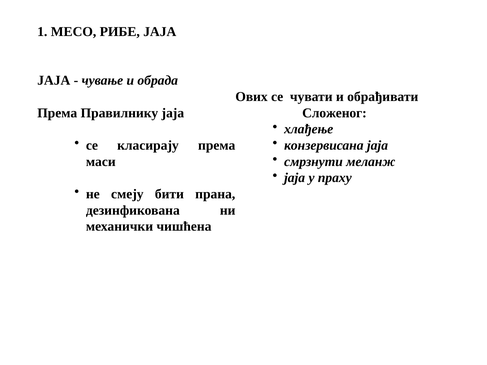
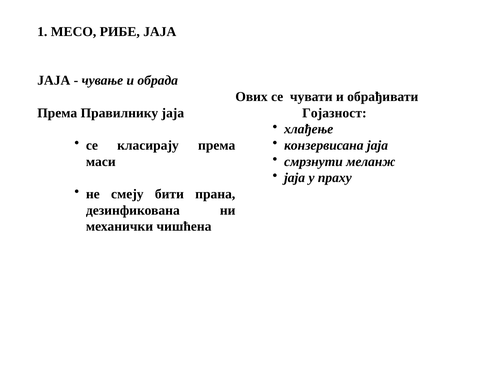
Сложеног: Сложеног -> Гојазност (334, 113)
